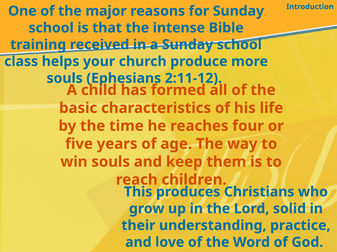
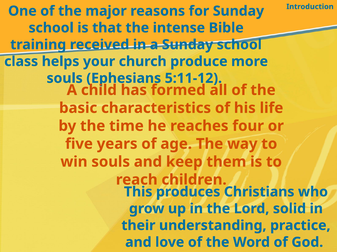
2:11-12: 2:11-12 -> 5:11-12 (193, 78)
